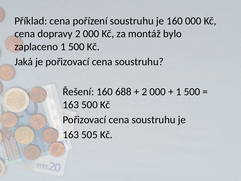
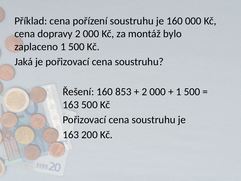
688: 688 -> 853 (123, 92)
505: 505 -> 200 (89, 135)
